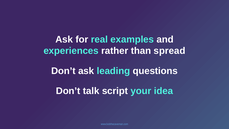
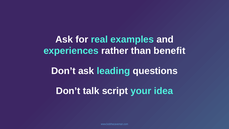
spread: spread -> benefit (169, 51)
